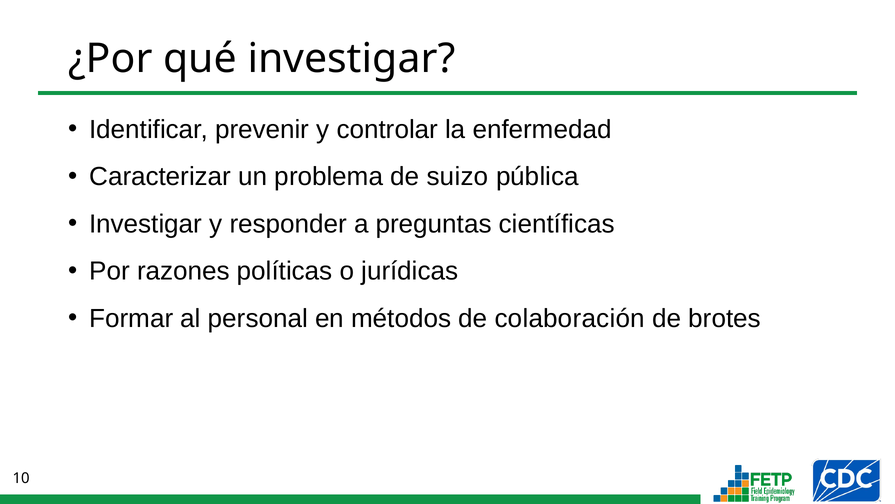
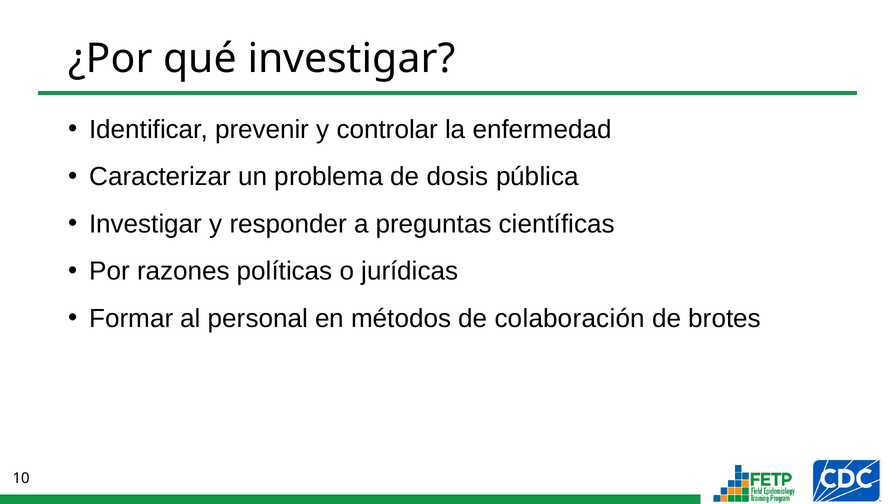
suizo: suizo -> dosis (458, 177)
